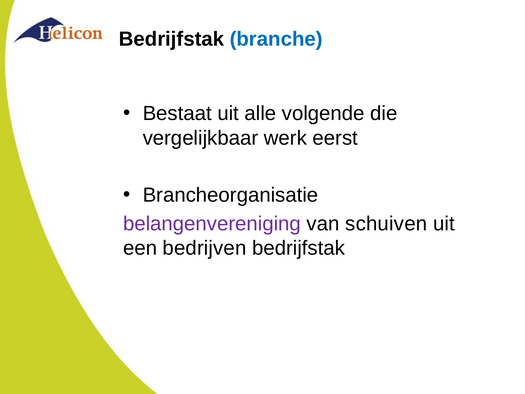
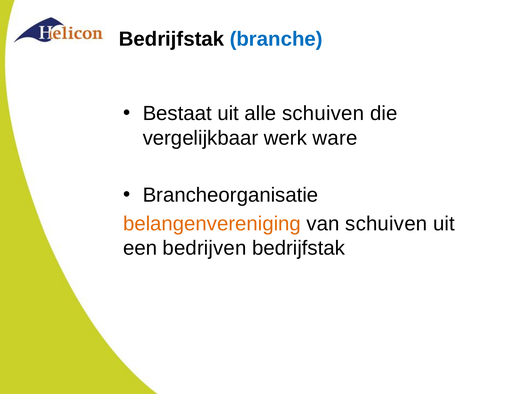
alle volgende: volgende -> schuiven (323, 114)
eerst: eerst -> ware (335, 138)
belangenvereniging colour: purple -> orange (212, 224)
